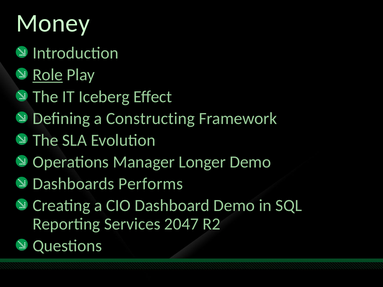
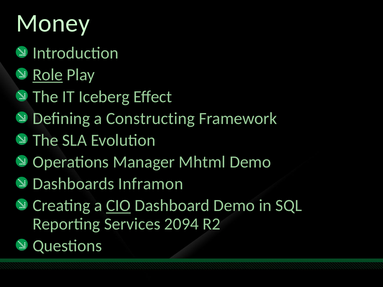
Longer: Longer -> Mhtml (202, 162)
Performs: Performs -> Inframon (151, 184)
CIO underline: none -> present (118, 206)
2047: 2047 -> 2094 (181, 224)
